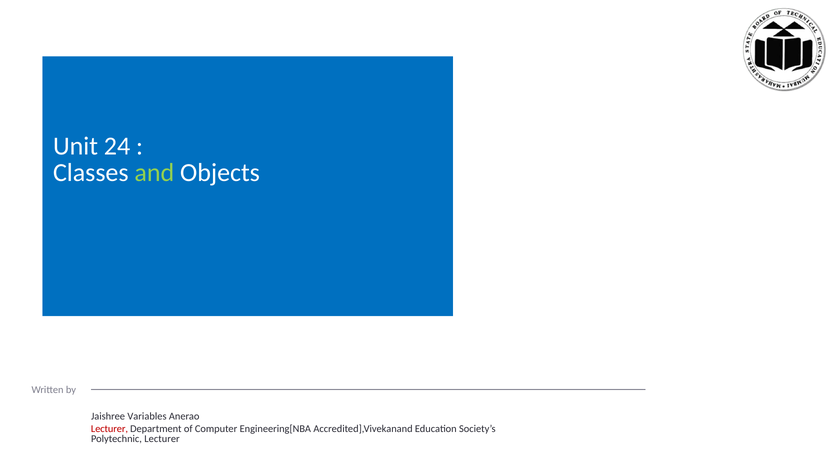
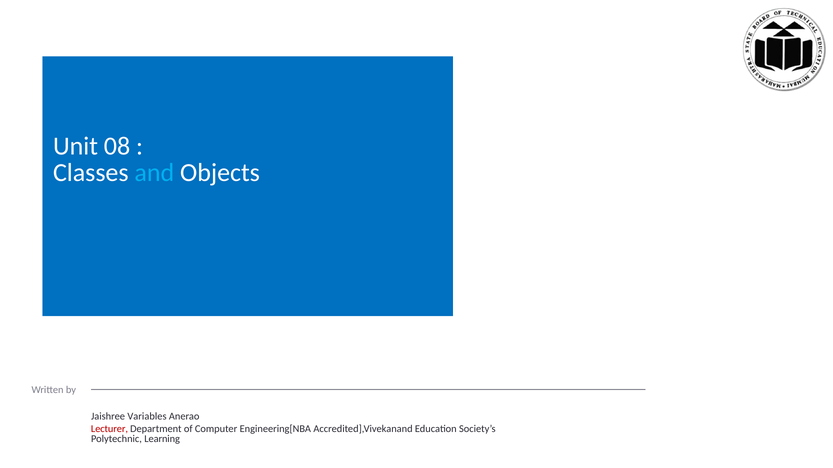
24: 24 -> 08 (117, 146)
and colour: light green -> light blue (154, 173)
Polytechnic Lecturer: Lecturer -> Learning (162, 439)
